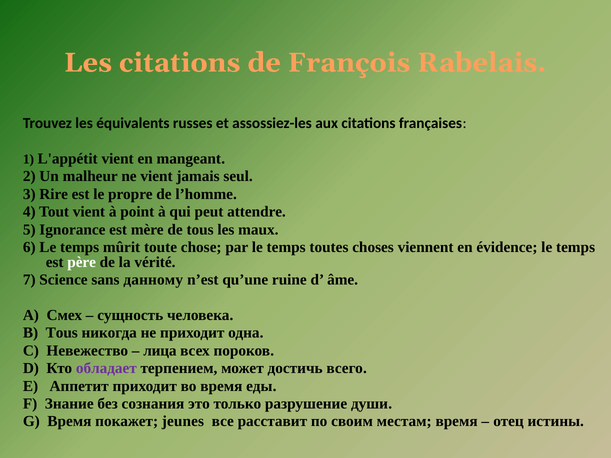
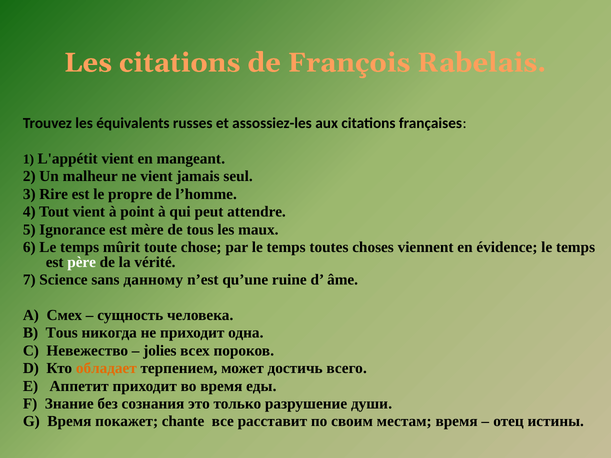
лица: лица -> jolies (160, 351)
обладает colour: purple -> orange (106, 368)
jeunes: jeunes -> chante (183, 422)
